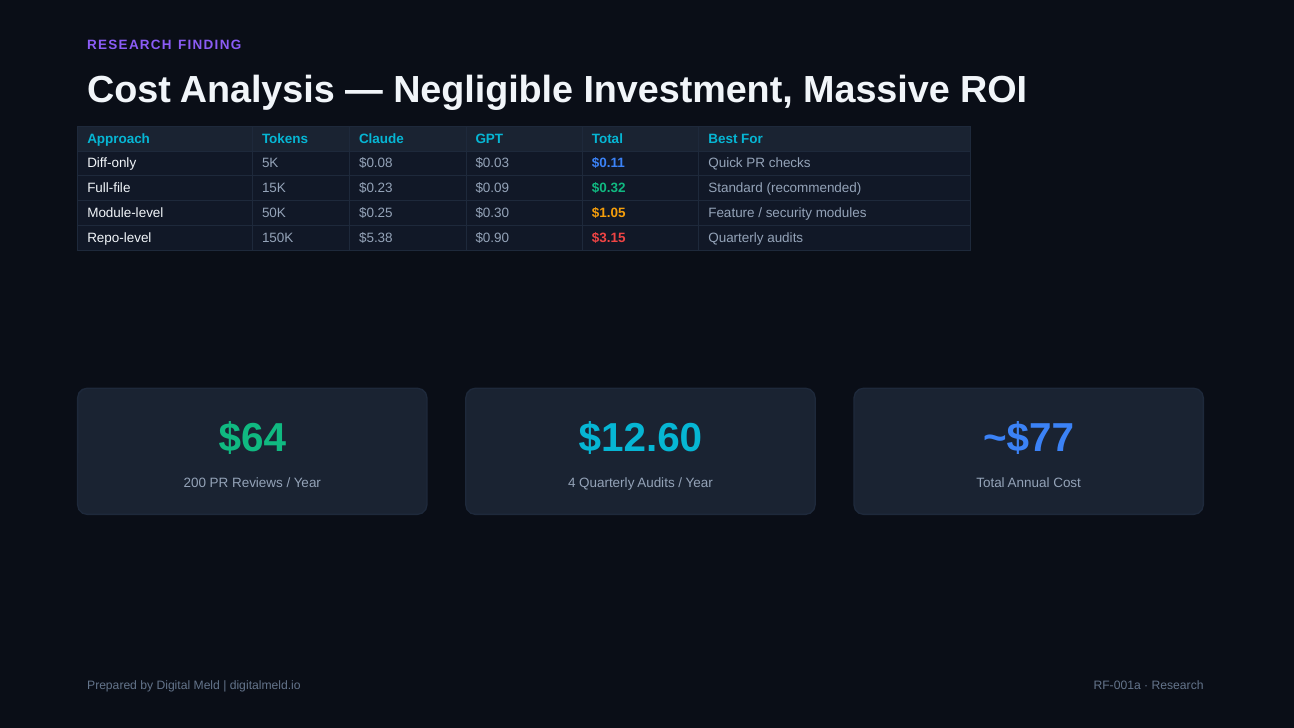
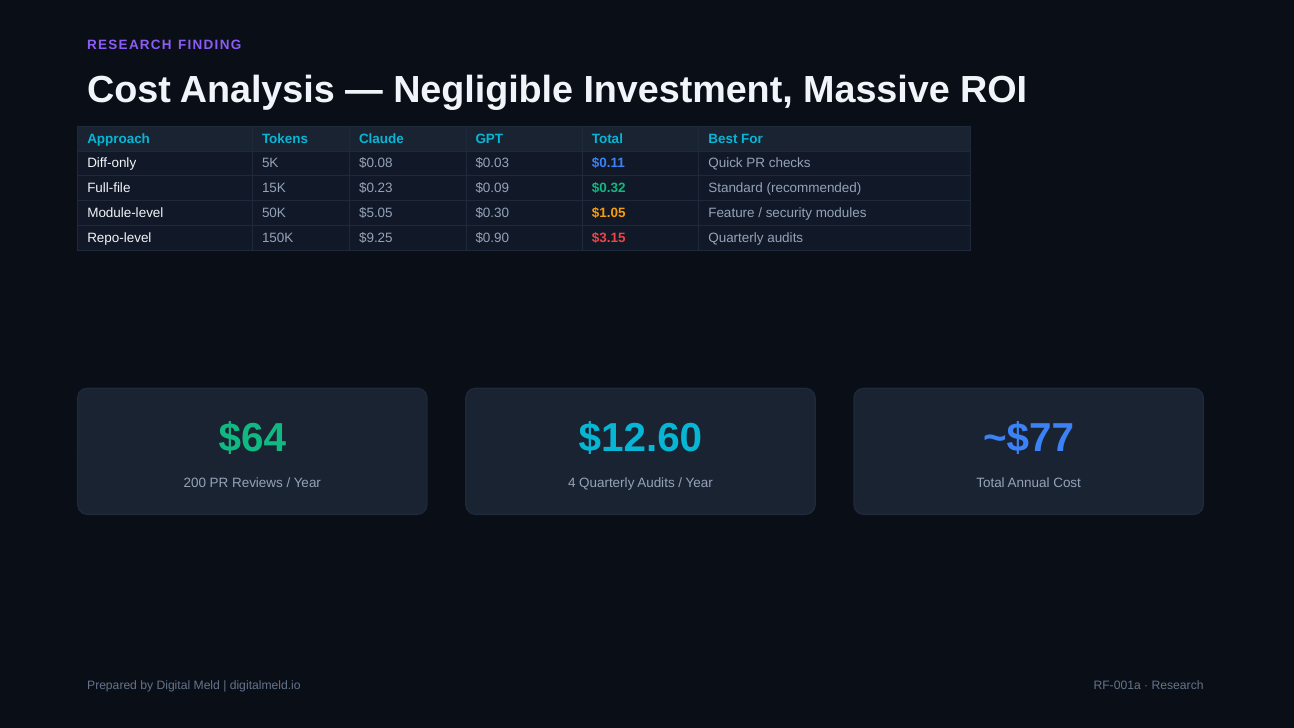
$0.25: $0.25 -> $5.05 (376, 213)
$5.38: $5.38 -> $9.25 (376, 238)
